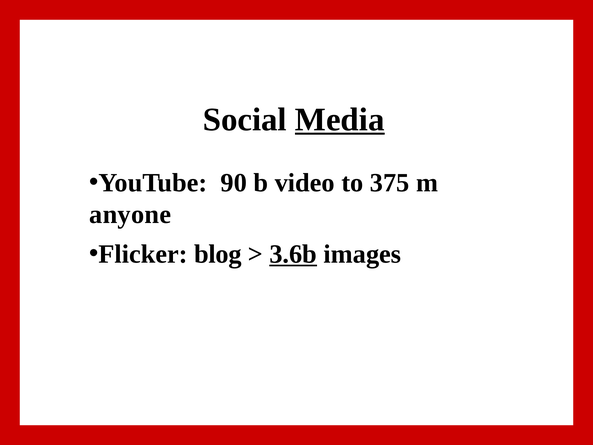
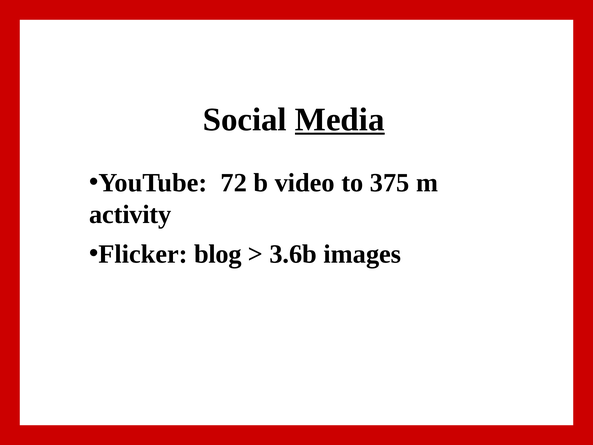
90: 90 -> 72 (234, 183)
anyone: anyone -> activity (130, 214)
3.6b underline: present -> none (293, 254)
